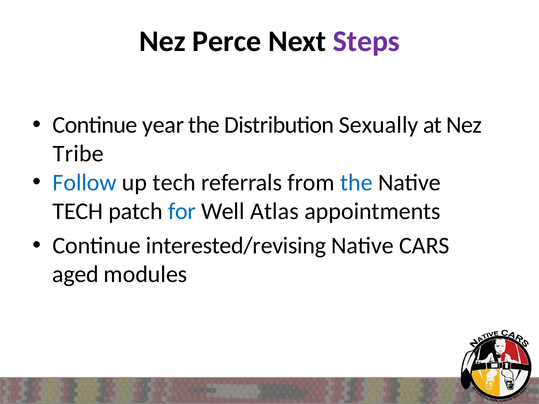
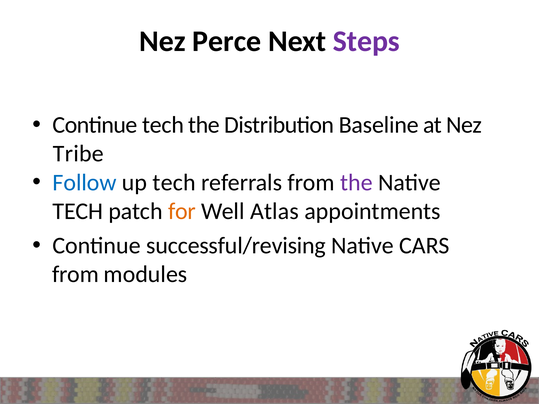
Continue year: year -> tech (163, 125)
Sexually: Sexually -> Baseline (379, 125)
the colour: blue -> purple (356, 183)
for colour: blue -> orange (182, 211)
interested/revising: interested/revising -> successful/revising (236, 246)
aged: aged -> from (75, 275)
